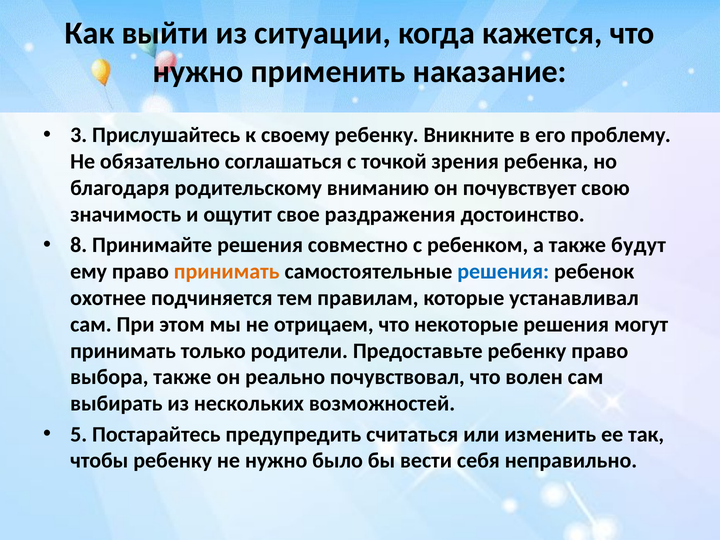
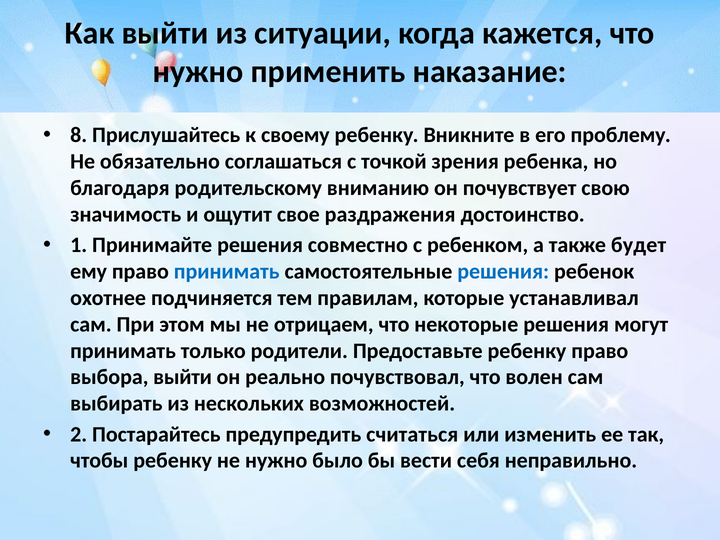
3: 3 -> 8 (79, 135)
8: 8 -> 1 (79, 245)
будут: будут -> будет (639, 245)
принимать colour: orange -> blue (227, 272)
выбора также: также -> выйти (183, 377)
5: 5 -> 2 (79, 434)
